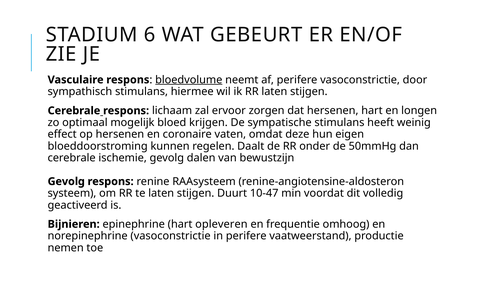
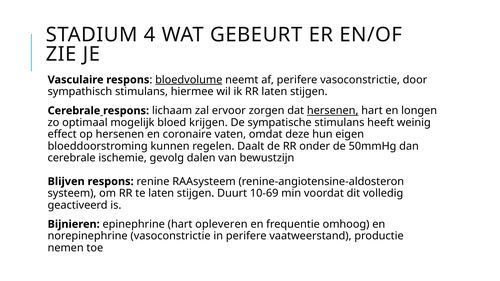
6: 6 -> 4 (150, 35)
hersenen underline: none -> present (333, 111)
Gevolg: Gevolg -> Blijven (66, 182)
10-47: 10-47 -> 10-69 (264, 193)
